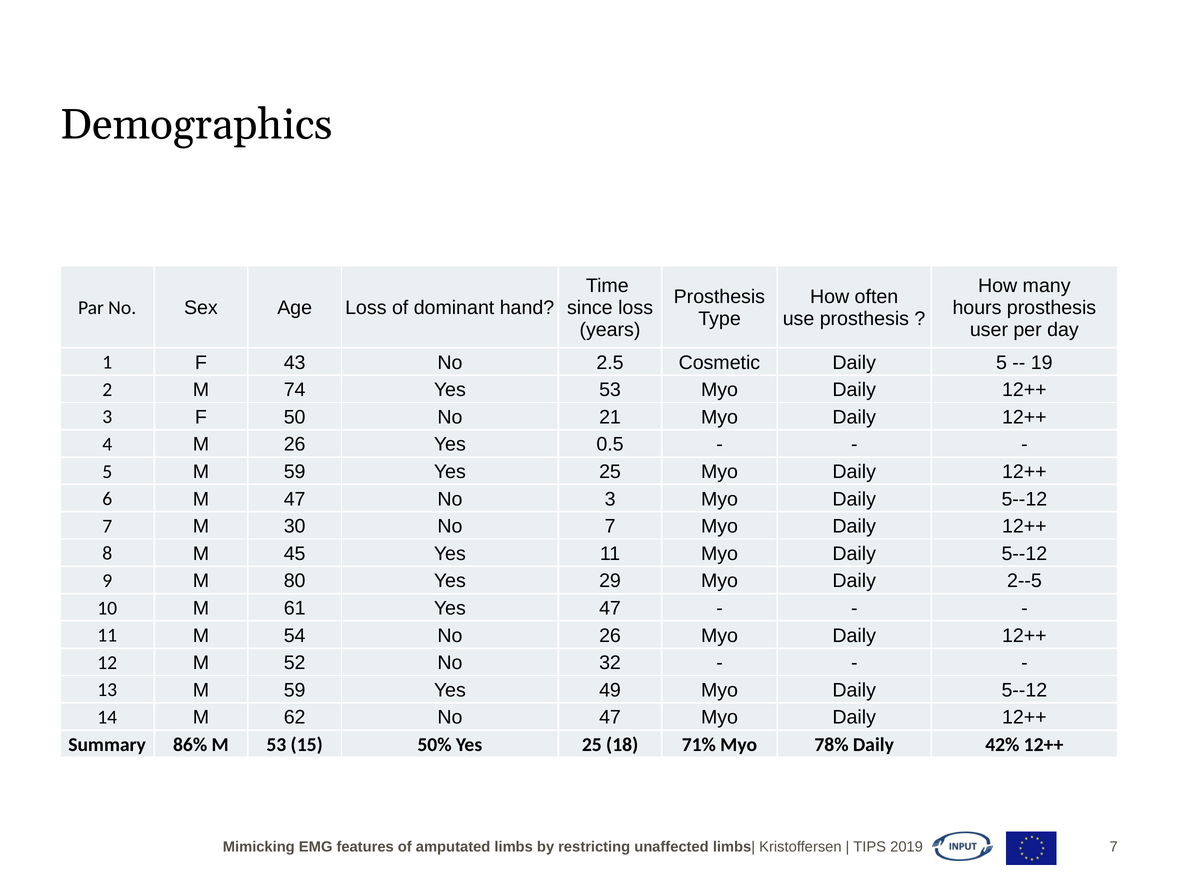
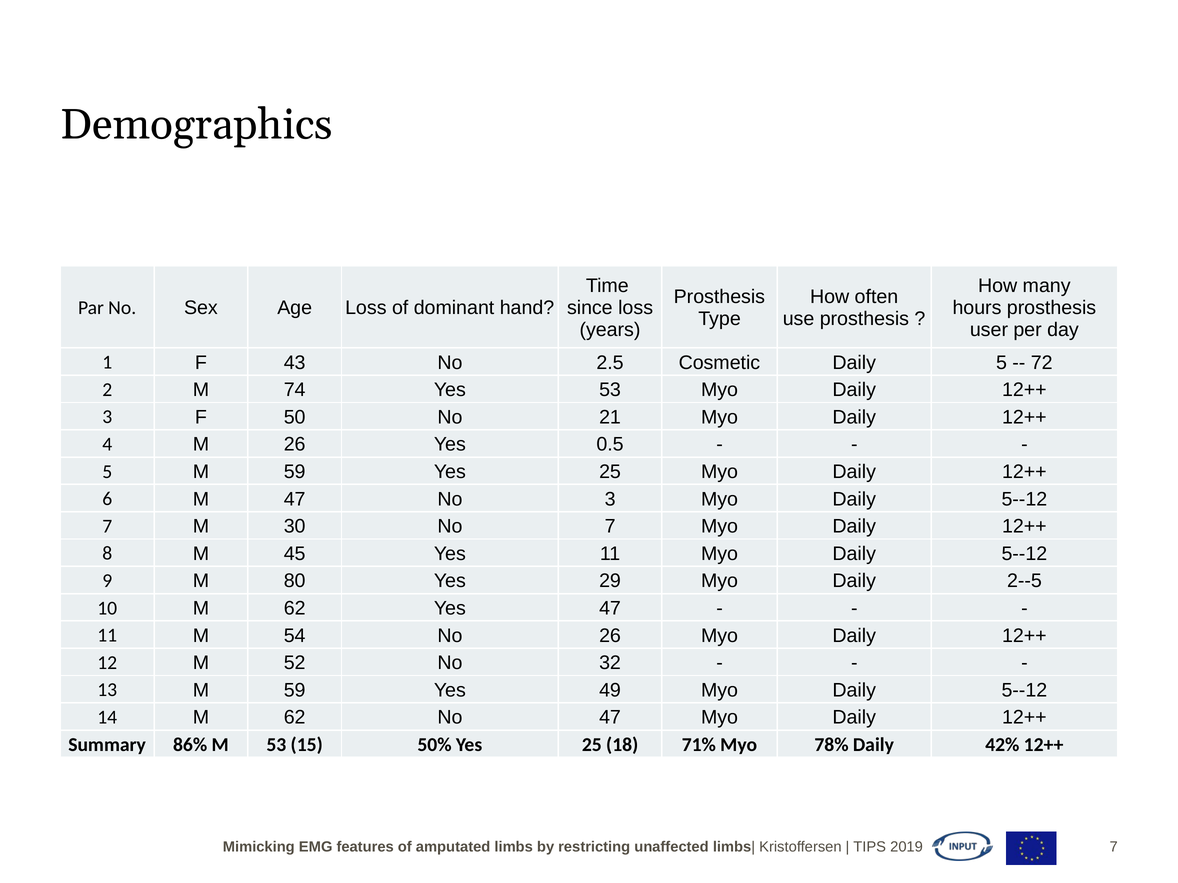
19: 19 -> 72 (1042, 363)
10 M 61: 61 -> 62 (295, 609)
